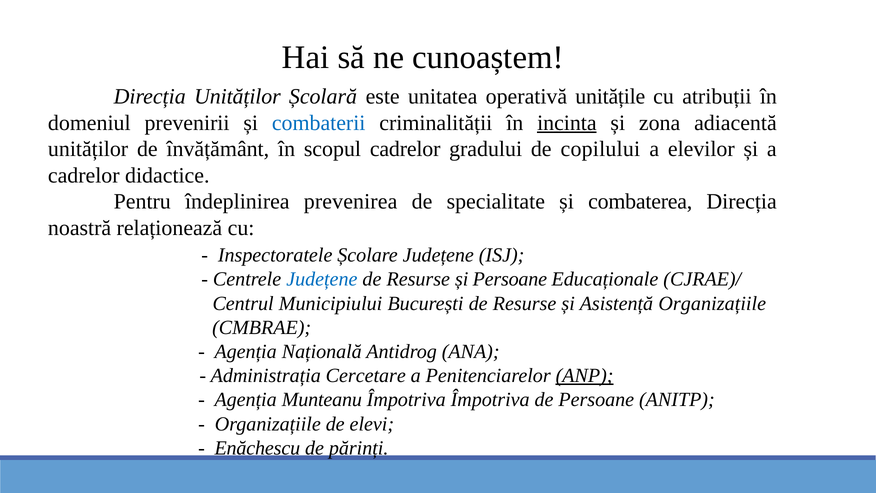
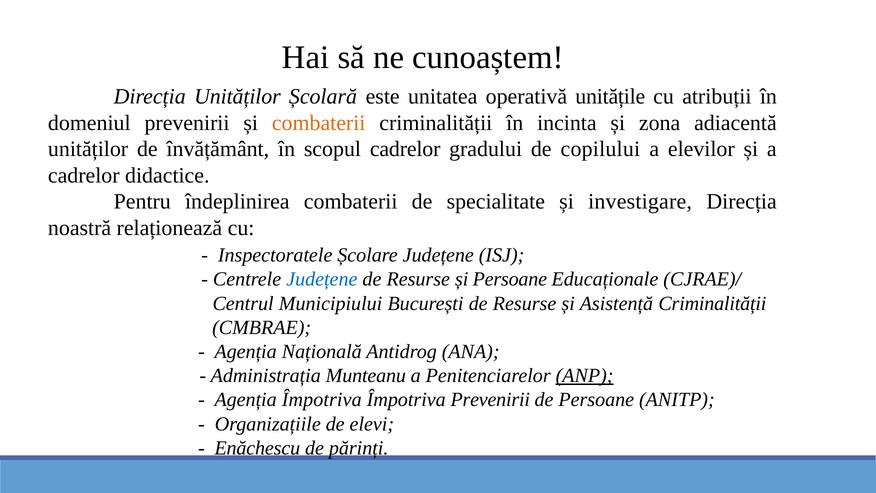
combaterii colour: blue -> orange (319, 123)
incinta underline: present -> none (567, 123)
îndeplinirea prevenirea: prevenirea -> combaterii (351, 202)
combaterea: combaterea -> investigare (640, 202)
Asistență Organizațiile: Organizațiile -> Criminalității (712, 303)
Cercetare: Cercetare -> Munteanu (366, 376)
Agenția Munteanu: Munteanu -> Împotriva (322, 400)
Împotriva Împotriva: Împotriva -> Prevenirii (490, 400)
